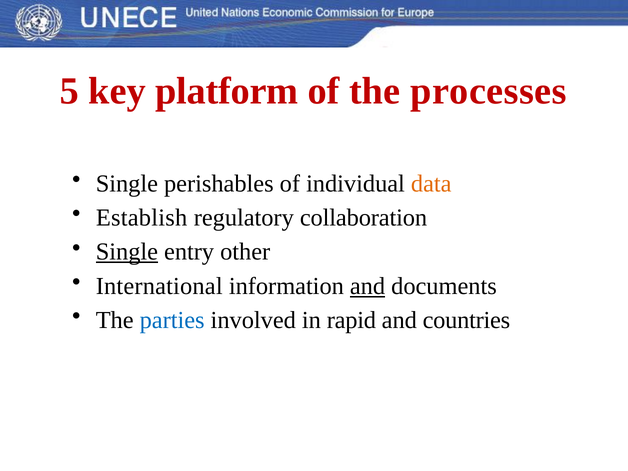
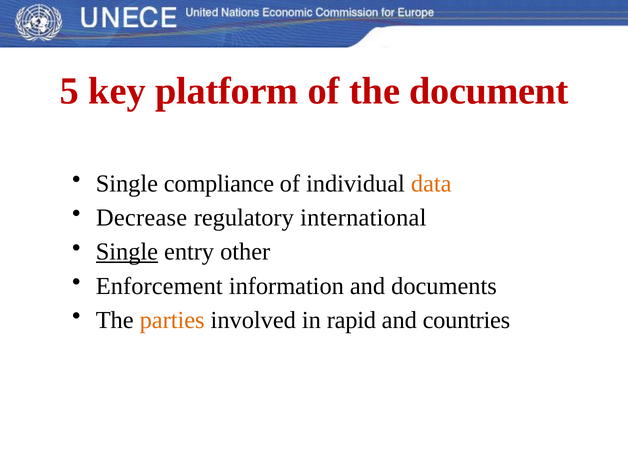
processes: processes -> document (489, 91)
perishables: perishables -> compliance (219, 183)
Establish: Establish -> Decrease (142, 218)
collaboration: collaboration -> international (363, 218)
International: International -> Enforcement (159, 286)
and underline: present -> none (368, 286)
parties colour: blue -> orange (172, 320)
